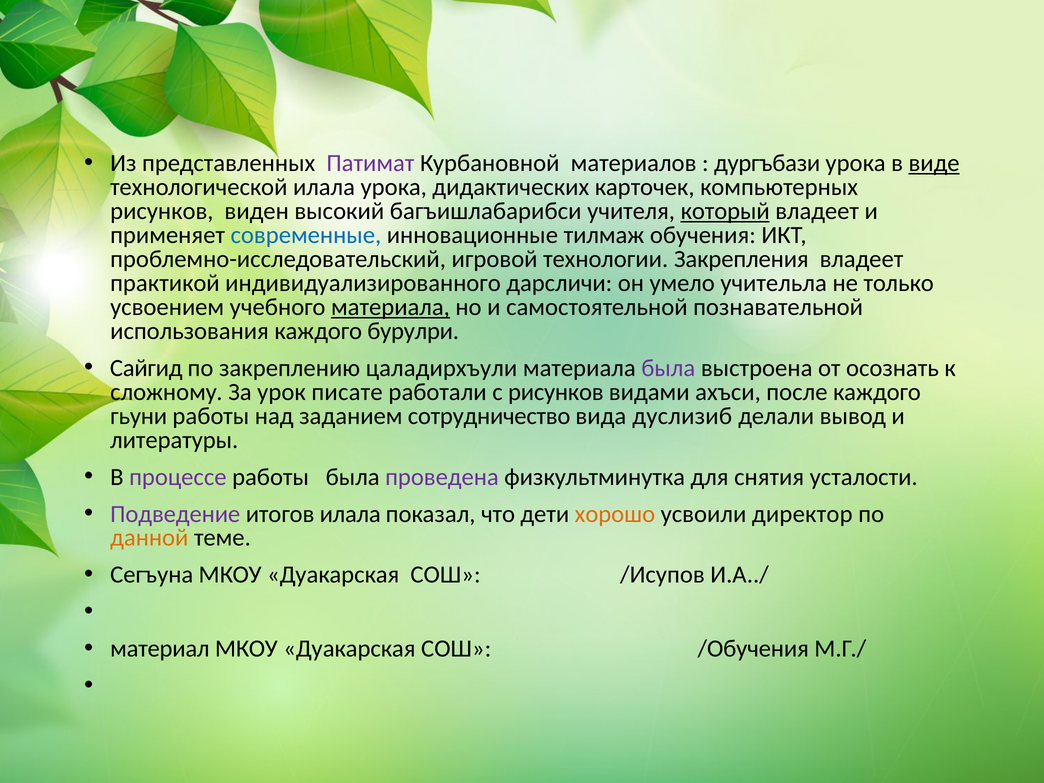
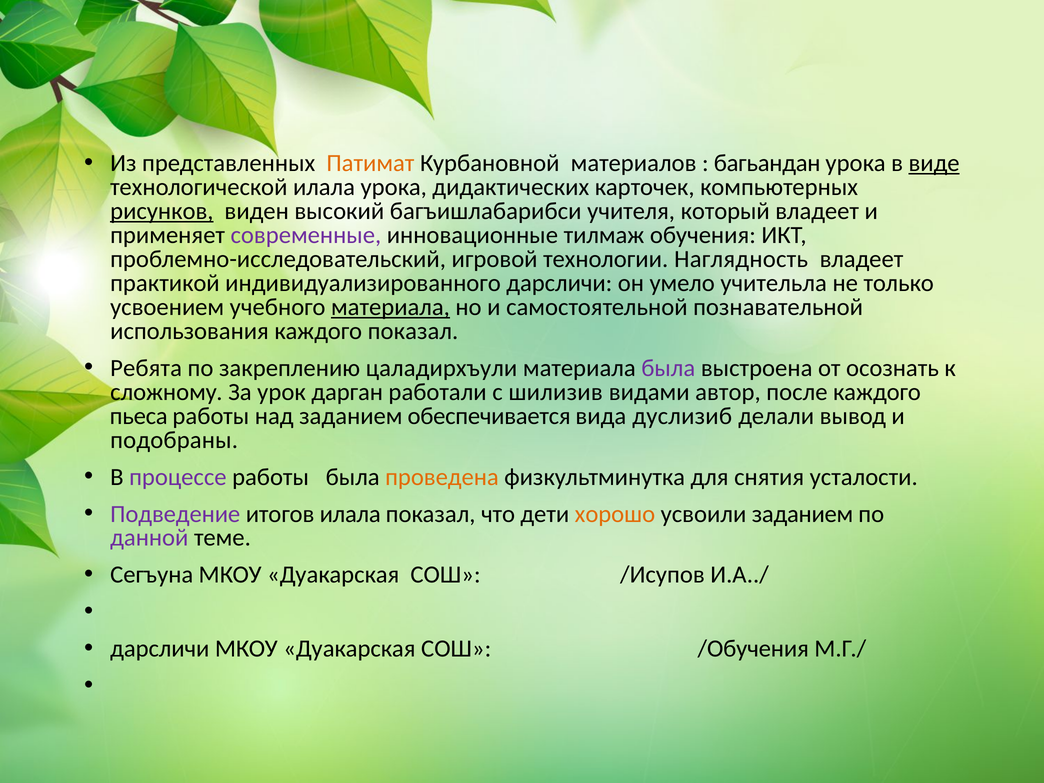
Патимат colour: purple -> orange (370, 163)
дургъбази: дургъбази -> багьандан (767, 163)
рисунков underline: none -> present (162, 211)
который underline: present -> none (725, 211)
современные colour: blue -> purple (306, 235)
Закрепления: Закрепления -> Наглядность (741, 259)
каждого бурулри: бурулри -> показал (413, 331)
Сайгид: Сайгид -> Ребята (146, 368)
писате: писате -> дарган (347, 392)
с рисунков: рисунков -> шилизив (556, 392)
ахъси: ахъси -> автор (728, 392)
гьуни: гьуни -> пьеса (139, 416)
сотрудничество: сотрудничество -> обеспечивается (489, 416)
литературы: литературы -> подобраны (174, 440)
проведена colour: purple -> orange (442, 477)
усвоили директор: директор -> заданием (803, 514)
данной colour: orange -> purple (149, 538)
материал: материал -> дарсличи (160, 649)
